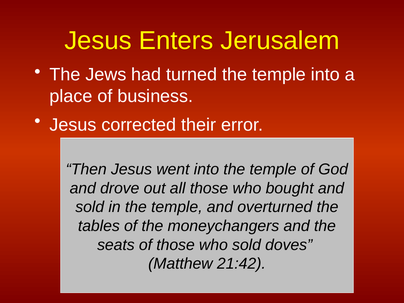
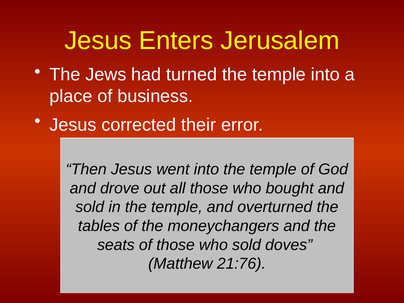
21:42: 21:42 -> 21:76 (241, 264)
